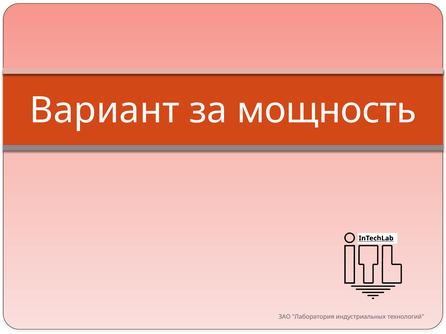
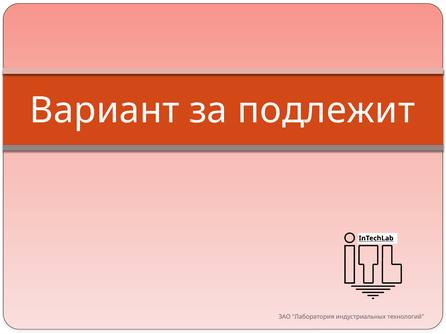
мощность: мощность -> подлежит (326, 111)
